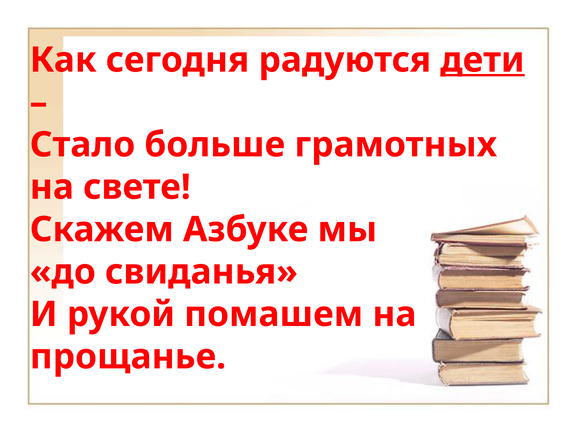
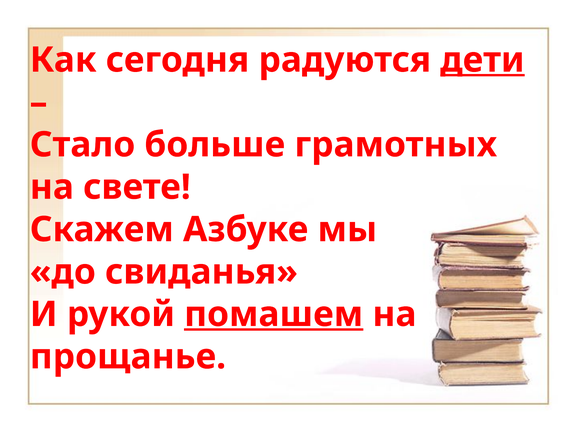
помашем underline: none -> present (274, 314)
